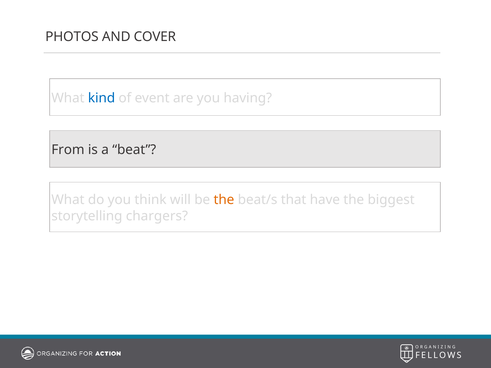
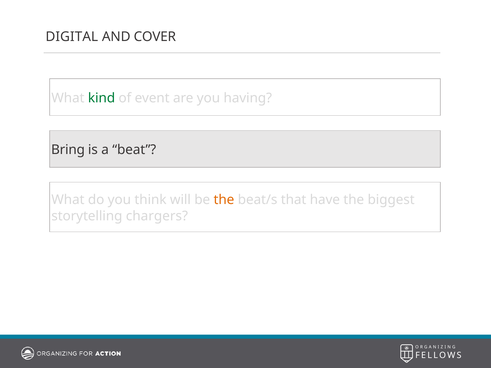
PHOTOS: PHOTOS -> DIGITAL (72, 37)
kind colour: blue -> green (102, 98)
From: From -> Bring (68, 150)
